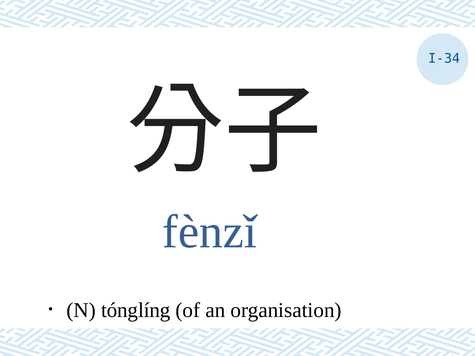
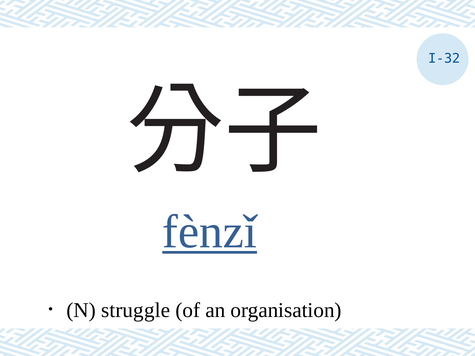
I-34: I-34 -> I-32 (444, 59)
fènzǐ underline: none -> present (210, 232)
tónglíng: tónglíng -> struggle (136, 311)
